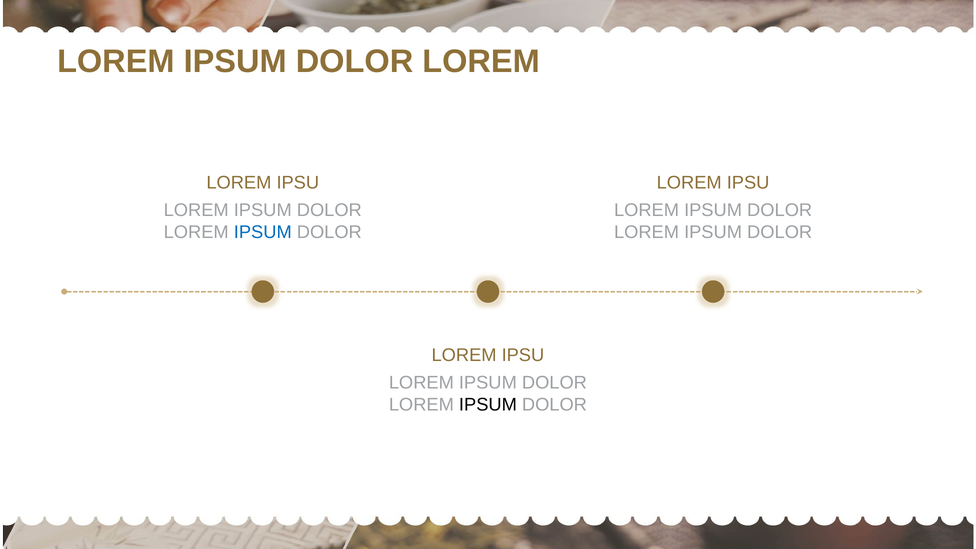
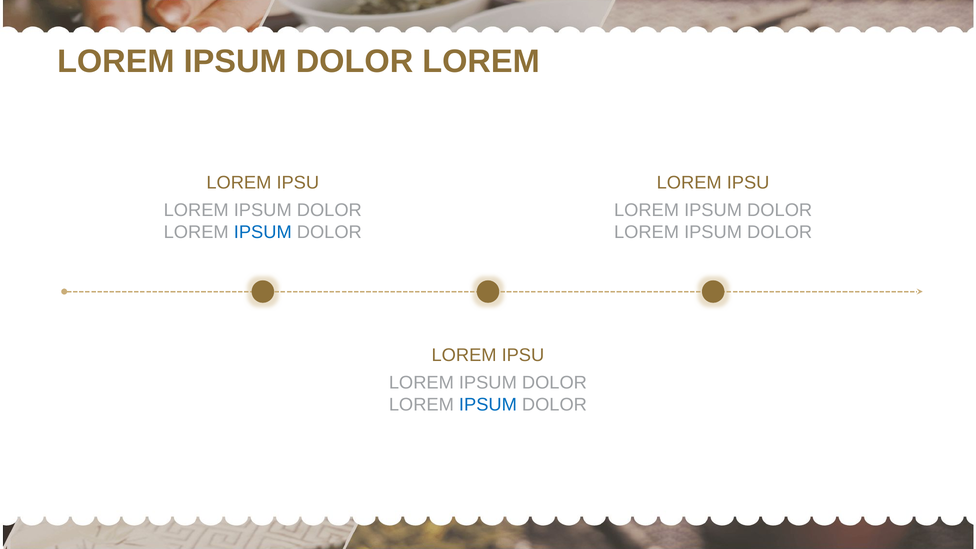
IPSUM colour: black -> blue (488, 405)
